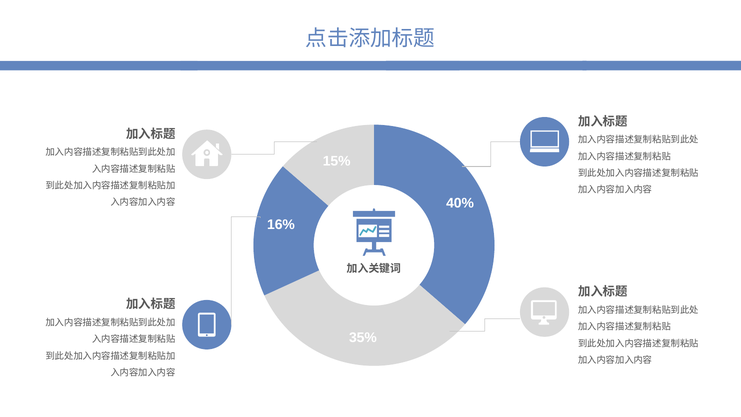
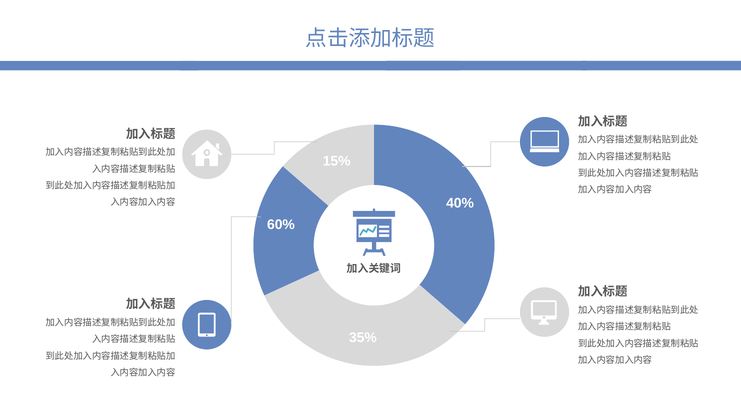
16%: 16% -> 60% (281, 225)
